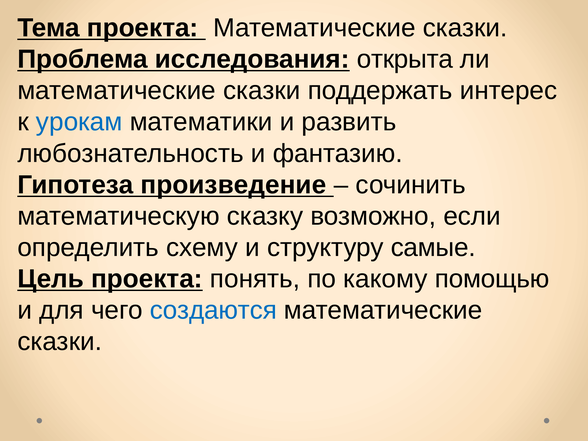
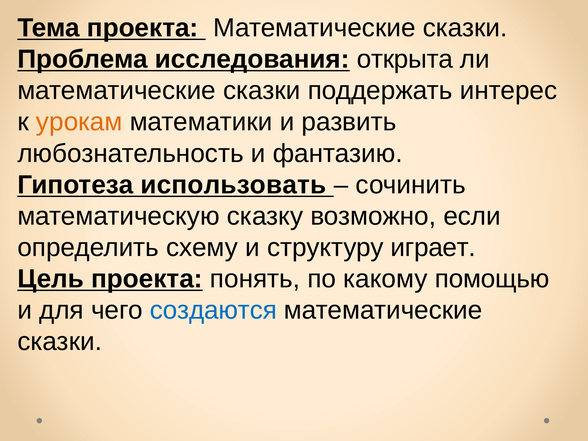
урокам colour: blue -> orange (79, 122)
произведение: произведение -> использовать (233, 185)
самые: самые -> играет (433, 247)
